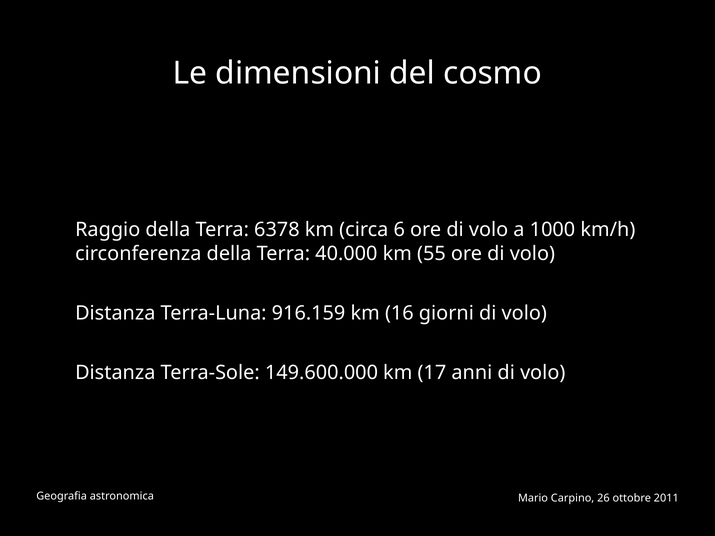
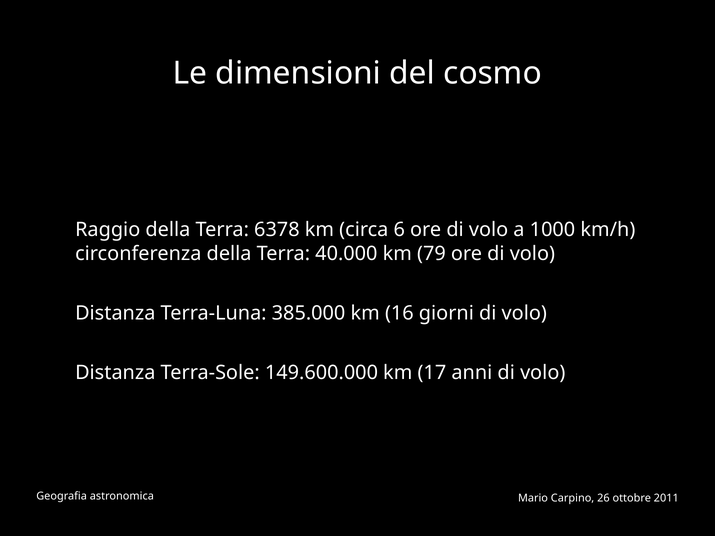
55: 55 -> 79 (431, 254)
916.159: 916.159 -> 385.000 (309, 313)
